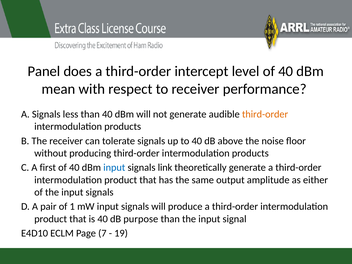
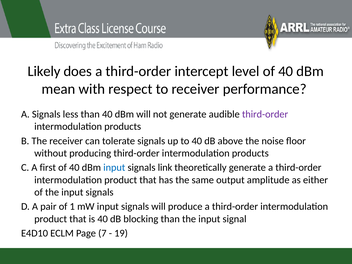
Panel: Panel -> Likely (44, 71)
third-order colour: orange -> purple (265, 114)
purpose: purpose -> blocking (141, 219)
